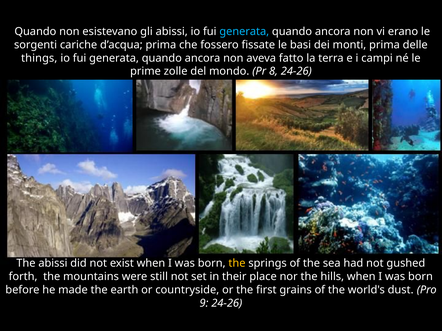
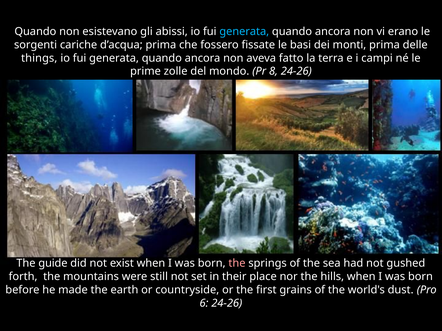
The abissi: abissi -> guide (53, 264)
the colour: yellow -> pink (237, 264)
9: 9 -> 6 (204, 303)
